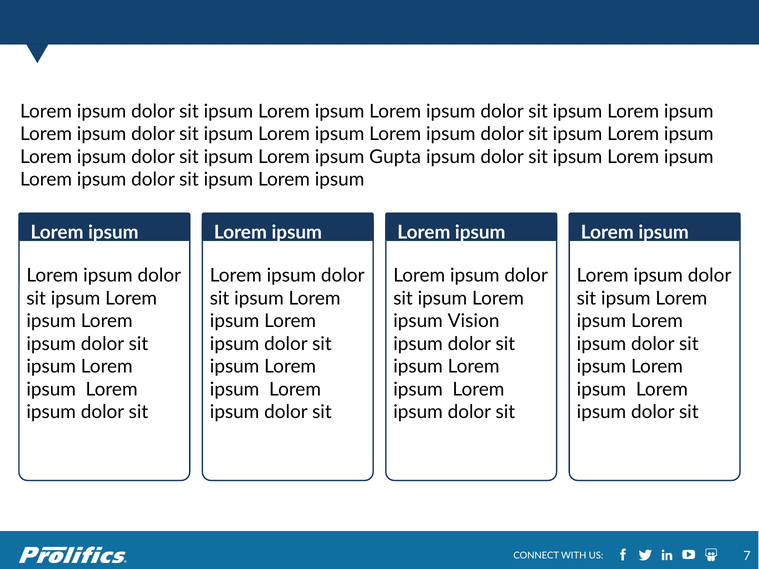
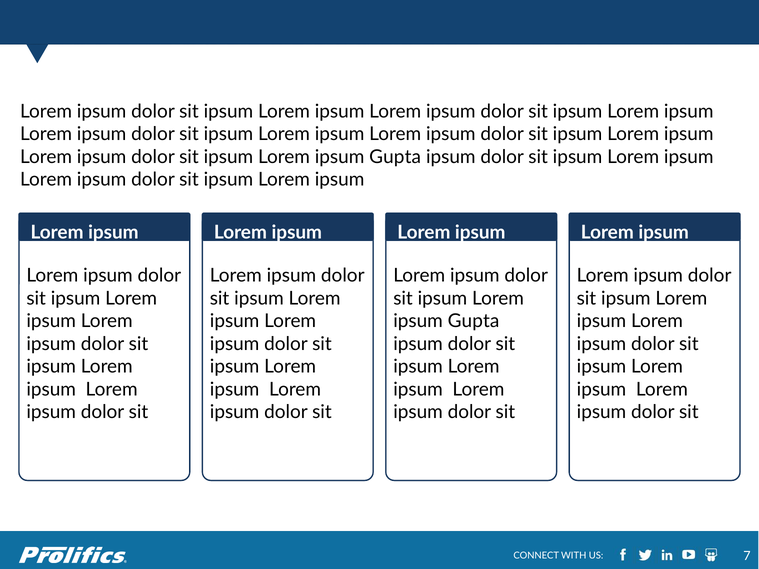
Vision: Vision -> Gupta (474, 321)
